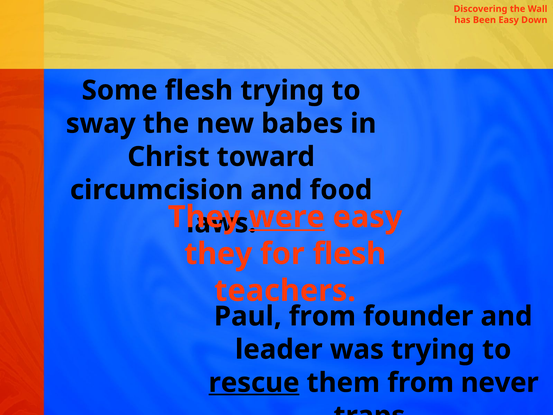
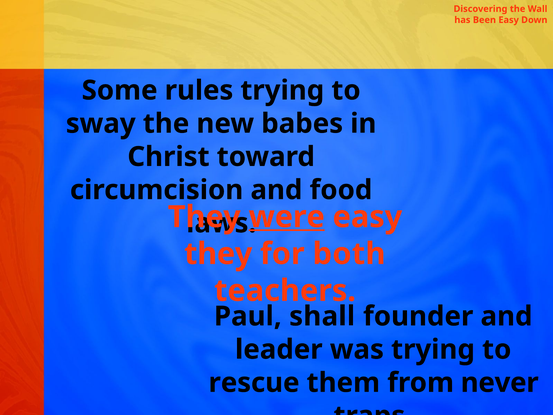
Some flesh: flesh -> rules (199, 90)
for flesh: flesh -> both (349, 254)
Paul from: from -> shall (322, 316)
rescue underline: present -> none (254, 383)
